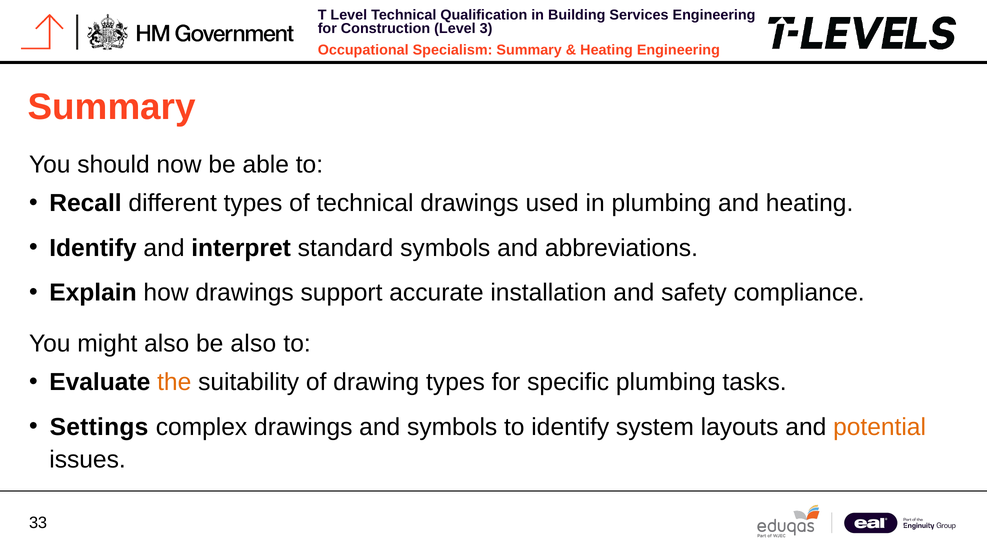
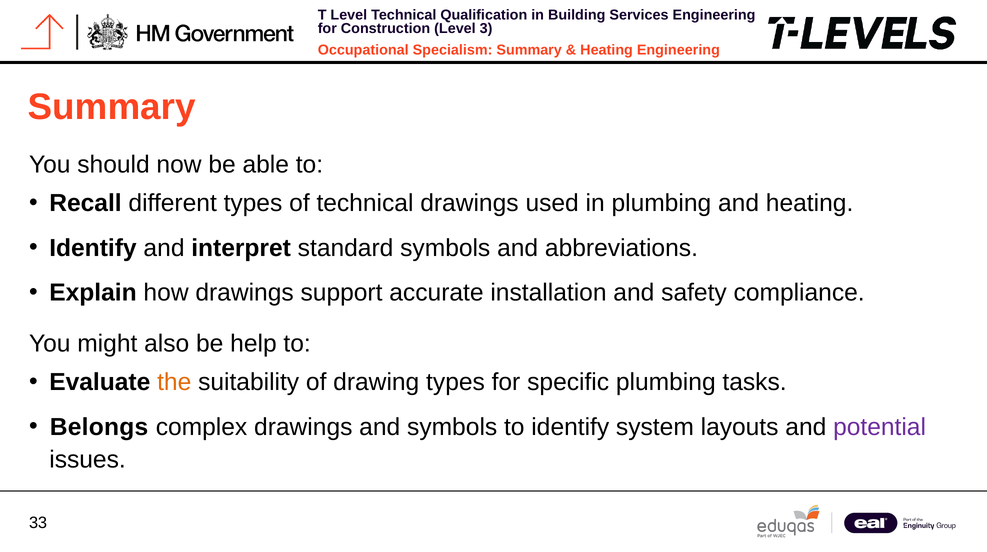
be also: also -> help (253, 343)
Settings: Settings -> Belongs (99, 427)
potential colour: orange -> purple (880, 427)
